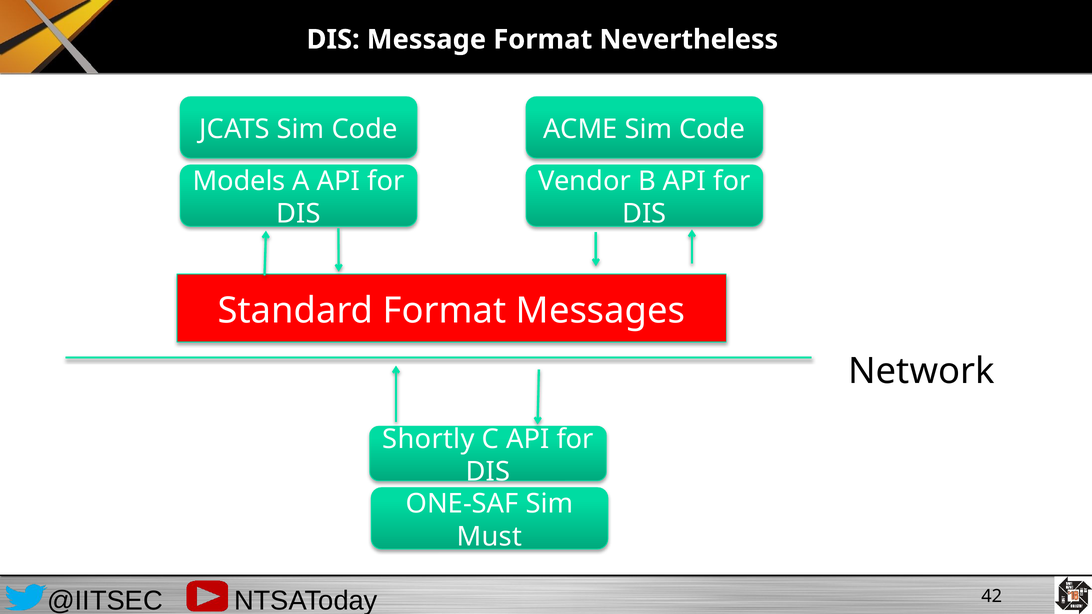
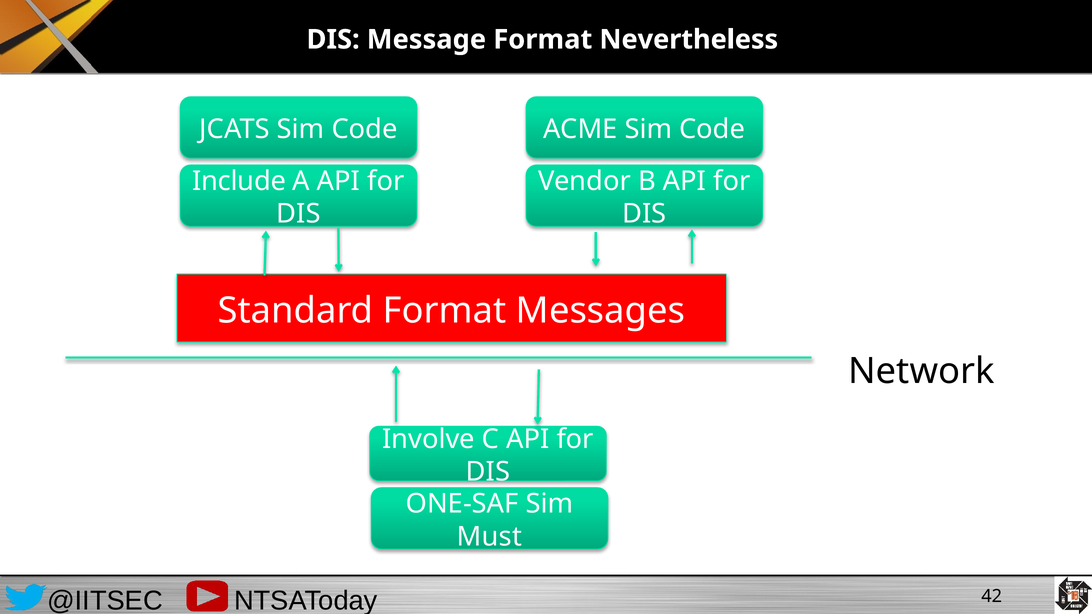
Models: Models -> Include (239, 181)
Shortly: Shortly -> Involve (429, 439)
